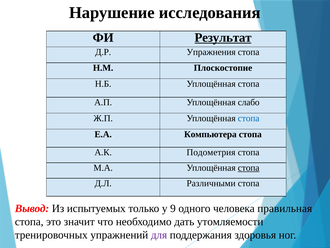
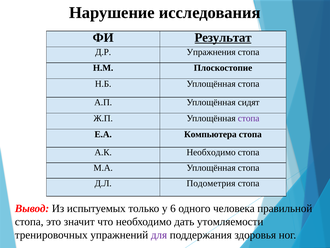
слабо: слабо -> сидят (249, 102)
стопа colour: blue -> purple (249, 118)
А.К Подометрия: Подометрия -> Необходимо (211, 152)
стопа underline: present -> none (249, 168)
Различными: Различными -> Подометрия (211, 183)
9: 9 -> 6 (173, 208)
правильная: правильная -> правильной (285, 208)
